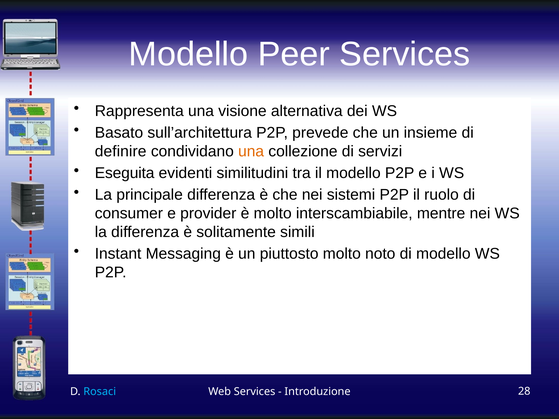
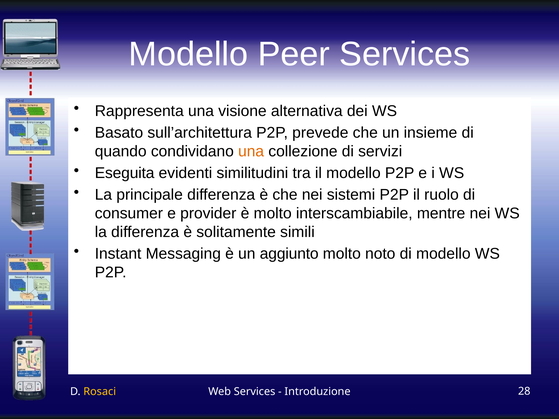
definire: definire -> quando (121, 151)
piuttosto: piuttosto -> aggiunto (289, 254)
Rosaci colour: light blue -> yellow (100, 392)
